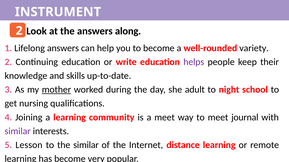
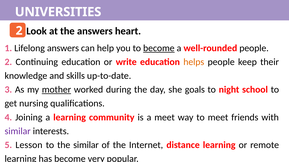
INSTRUMENT: INSTRUMENT -> UNIVERSITIES (58, 12)
along: along -> heart (128, 31)
become underline: none -> present (159, 48)
well-rounded variety: variety -> people (254, 48)
helps colour: purple -> orange (194, 62)
adult: adult -> goals (195, 90)
journal: journal -> friends (245, 118)
